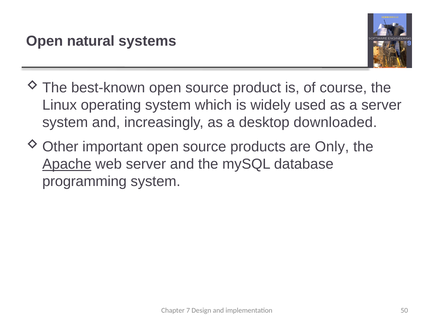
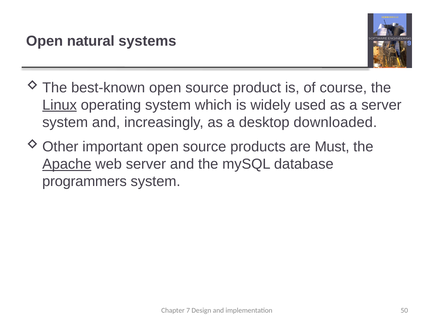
Linux underline: none -> present (60, 105)
Only: Only -> Must (332, 147)
programming: programming -> programmers (85, 182)
